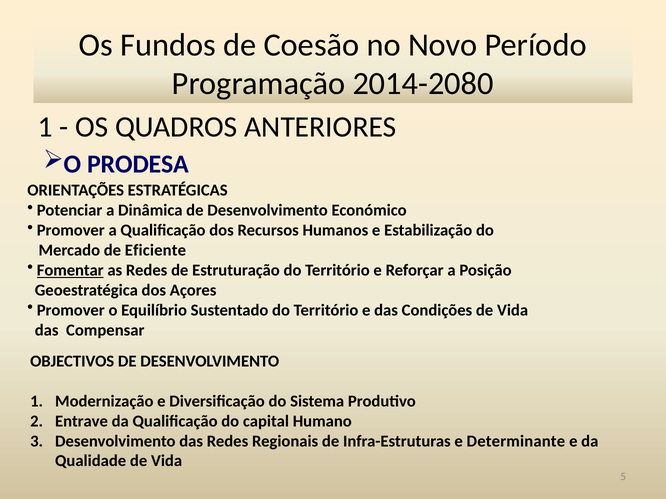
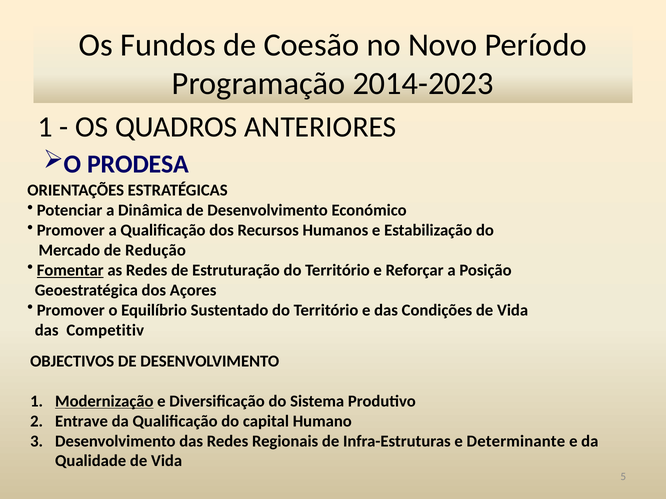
2014-2080: 2014-2080 -> 2014-2023 (423, 84)
Eficiente: Eficiente -> Redução (155, 250)
Compensar: Compensar -> Competitiv (105, 330)
Modernização underline: none -> present (104, 401)
